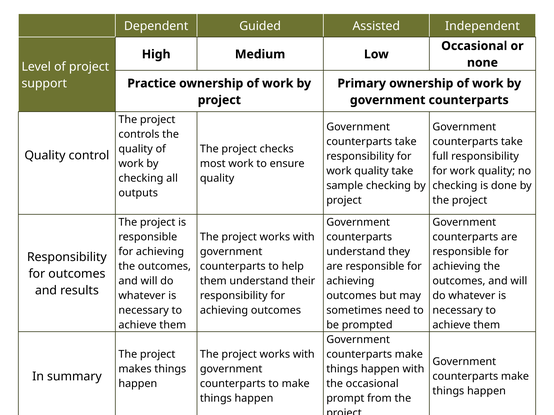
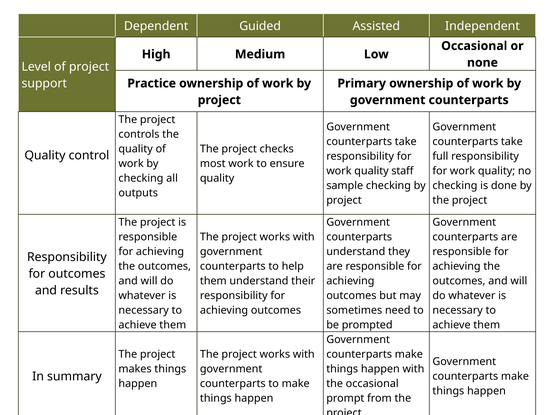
quality take: take -> staff (402, 171)
